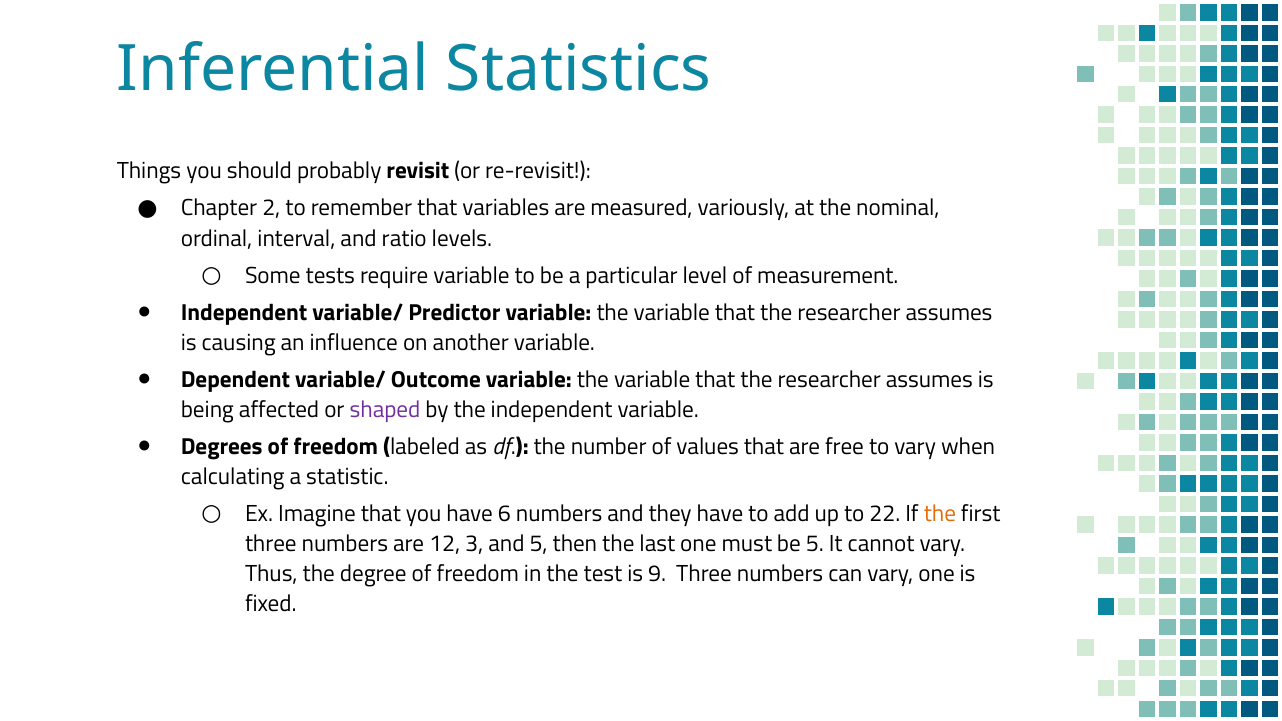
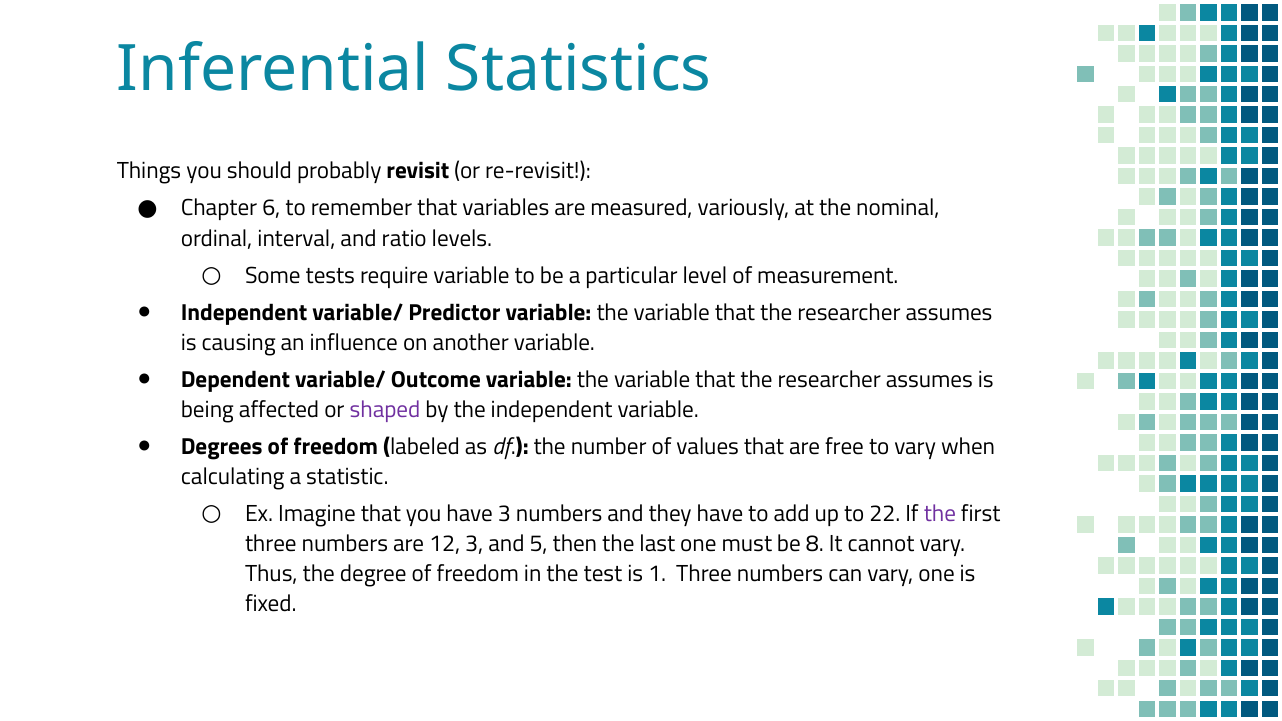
2: 2 -> 6 (271, 208)
have 6: 6 -> 3 (504, 514)
the colour: orange -> purple (940, 514)
be 5: 5 -> 8 (815, 544)
9: 9 -> 1 (657, 574)
